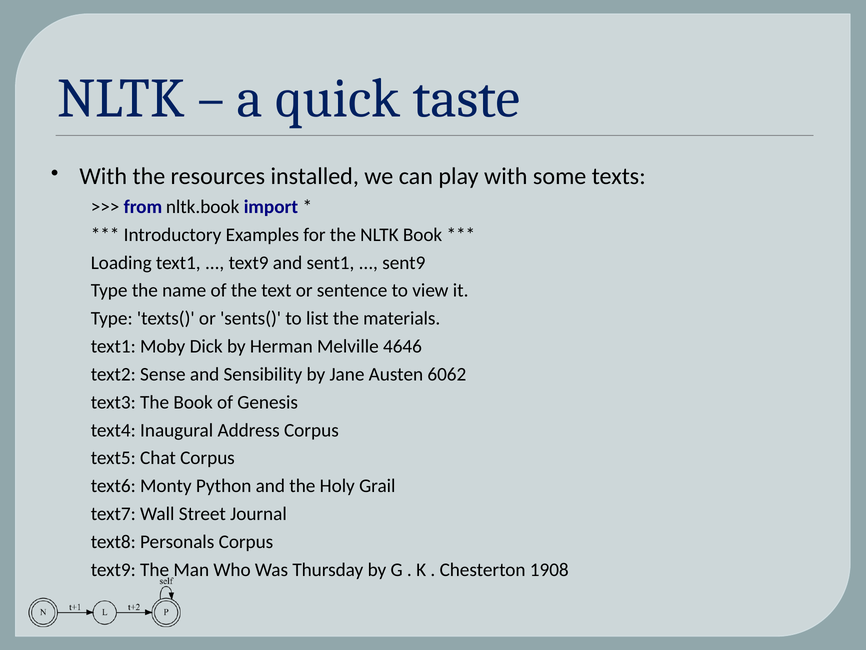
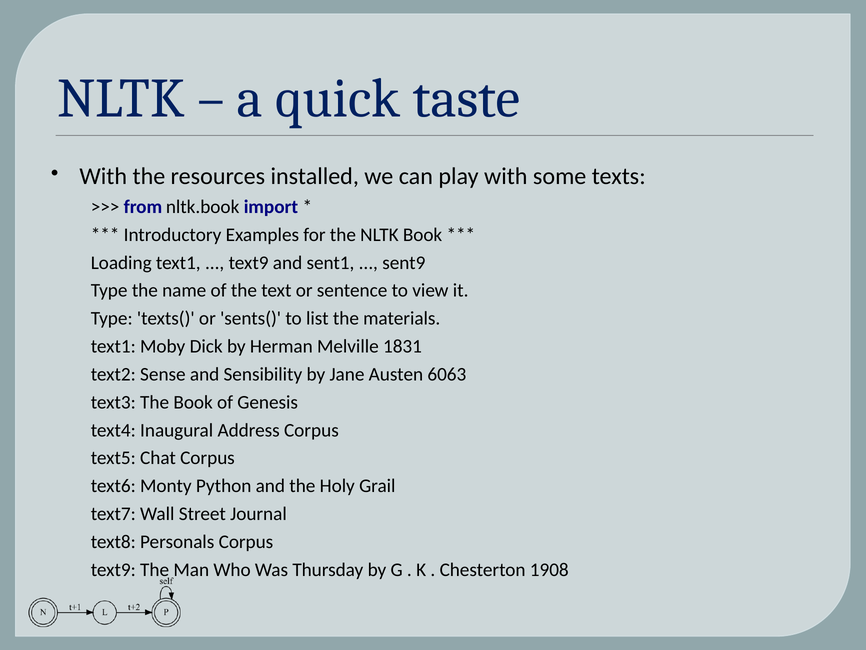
4646: 4646 -> 1831 (402, 346)
6062: 6062 -> 6063 (447, 374)
